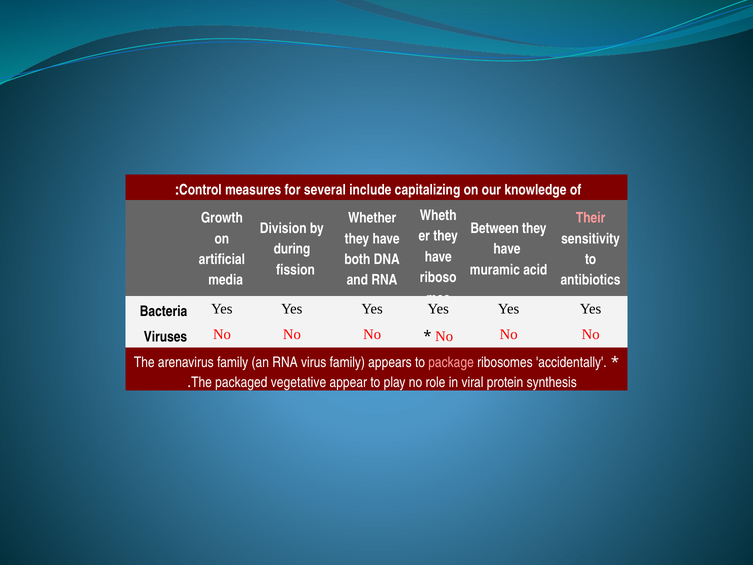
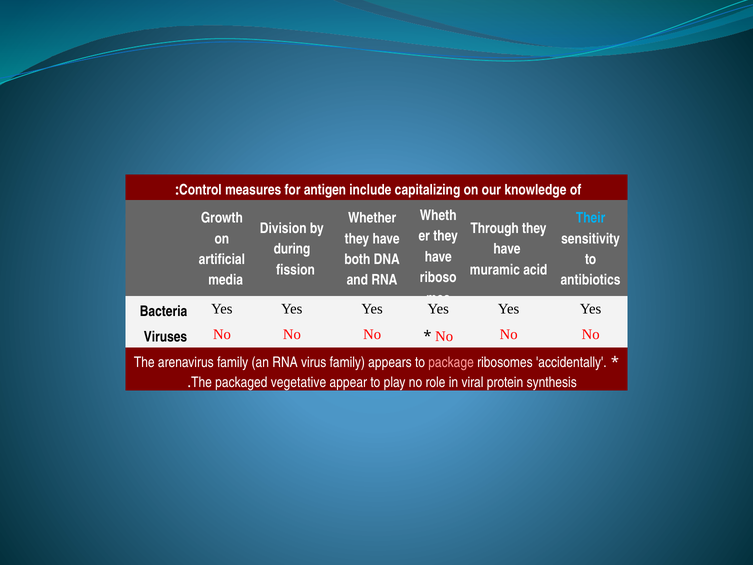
several: several -> antigen (325, 190)
Their colour: pink -> light blue (591, 218)
Between: Between -> Through (495, 228)
